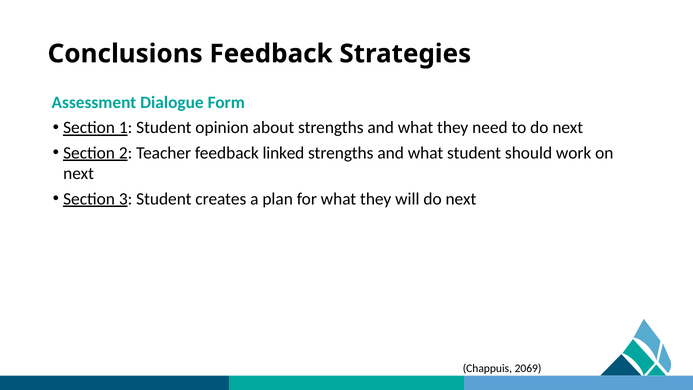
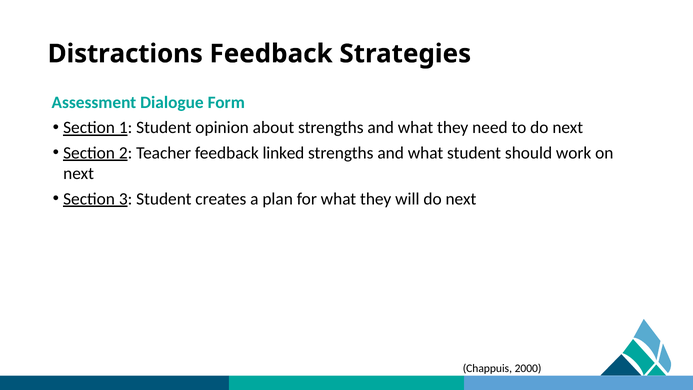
Conclusions: Conclusions -> Distractions (125, 54)
2069: 2069 -> 2000 (528, 368)
